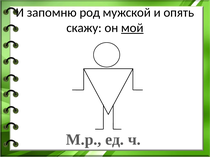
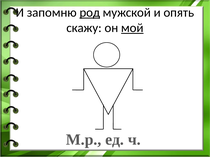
род underline: none -> present (90, 13)
